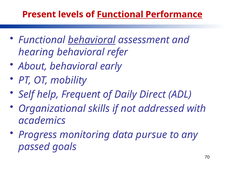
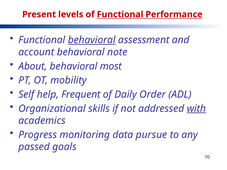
hearing: hearing -> account (36, 52)
refer: refer -> note (117, 52)
early: early -> most (111, 66)
Direct: Direct -> Order (153, 95)
with underline: none -> present (196, 109)
